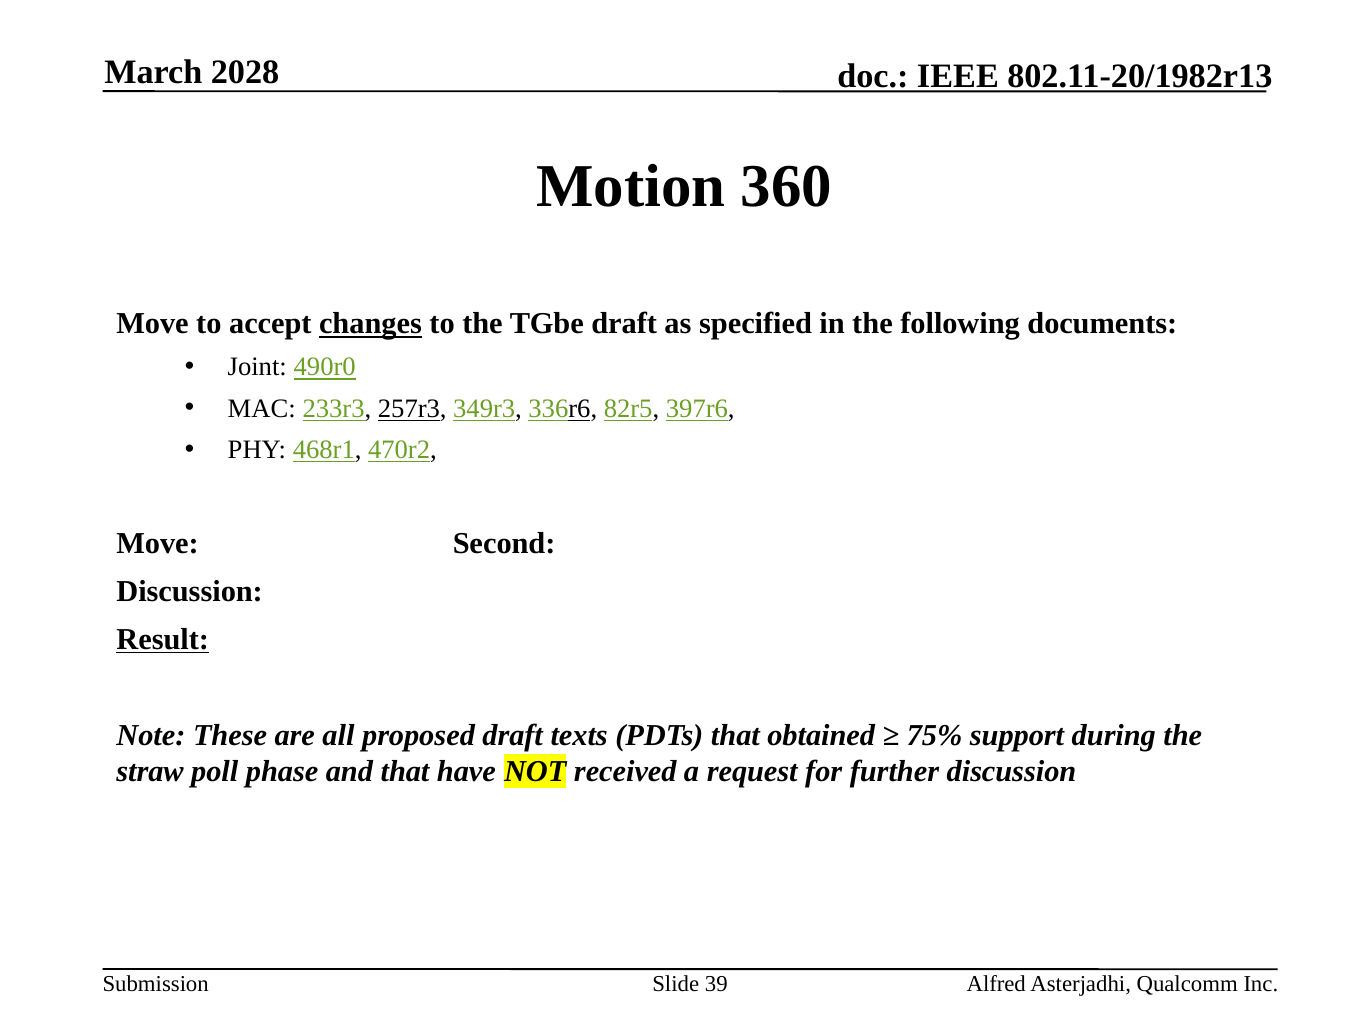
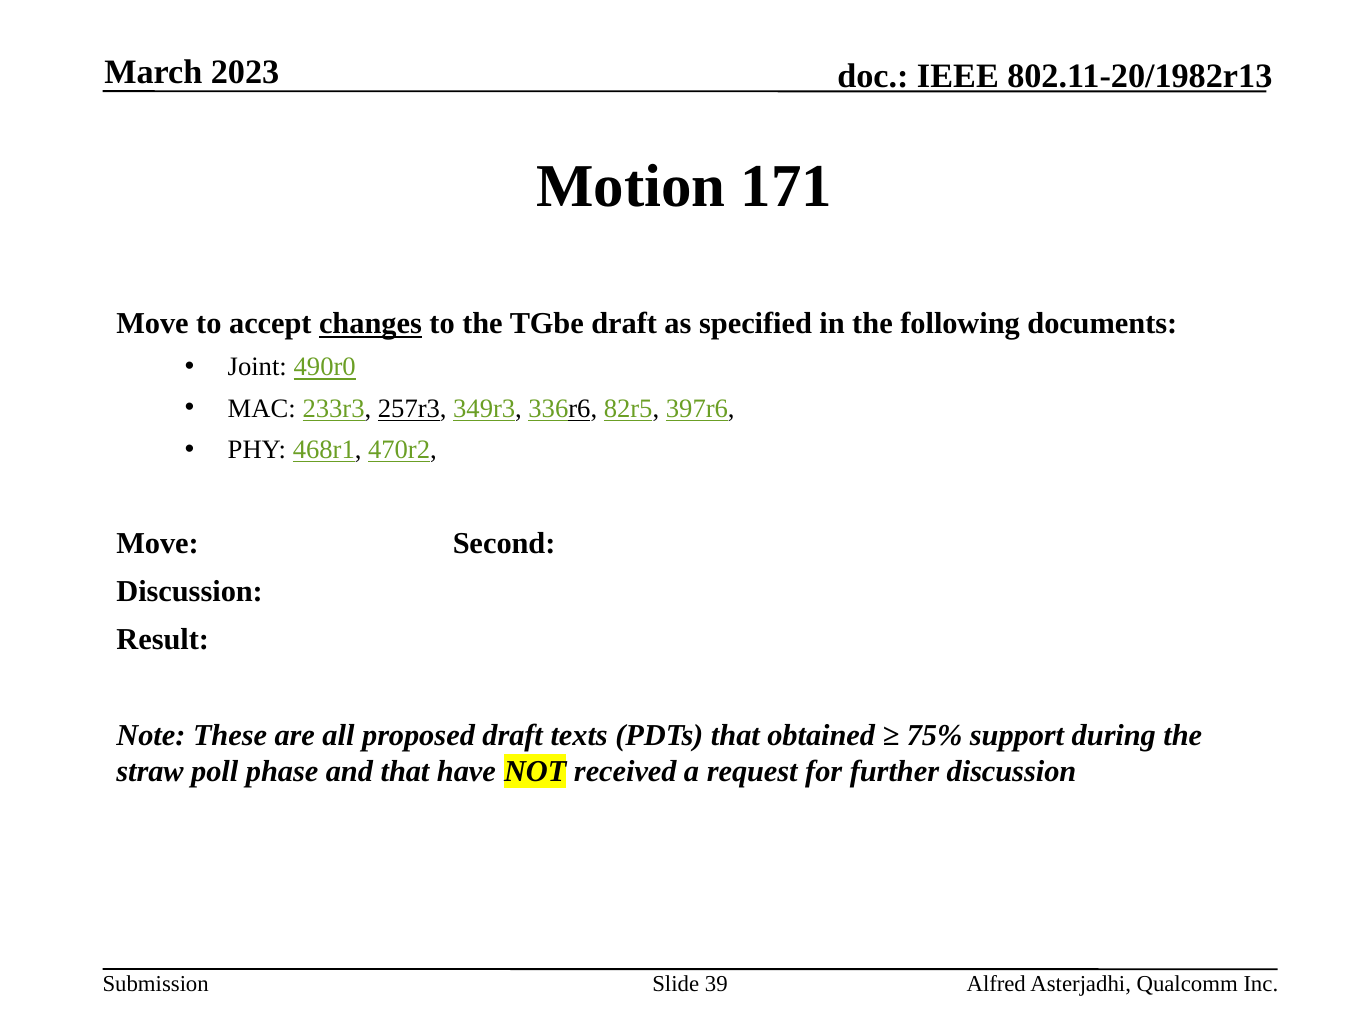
2028: 2028 -> 2023 (245, 73)
360: 360 -> 171 (786, 187)
Result underline: present -> none (163, 640)
